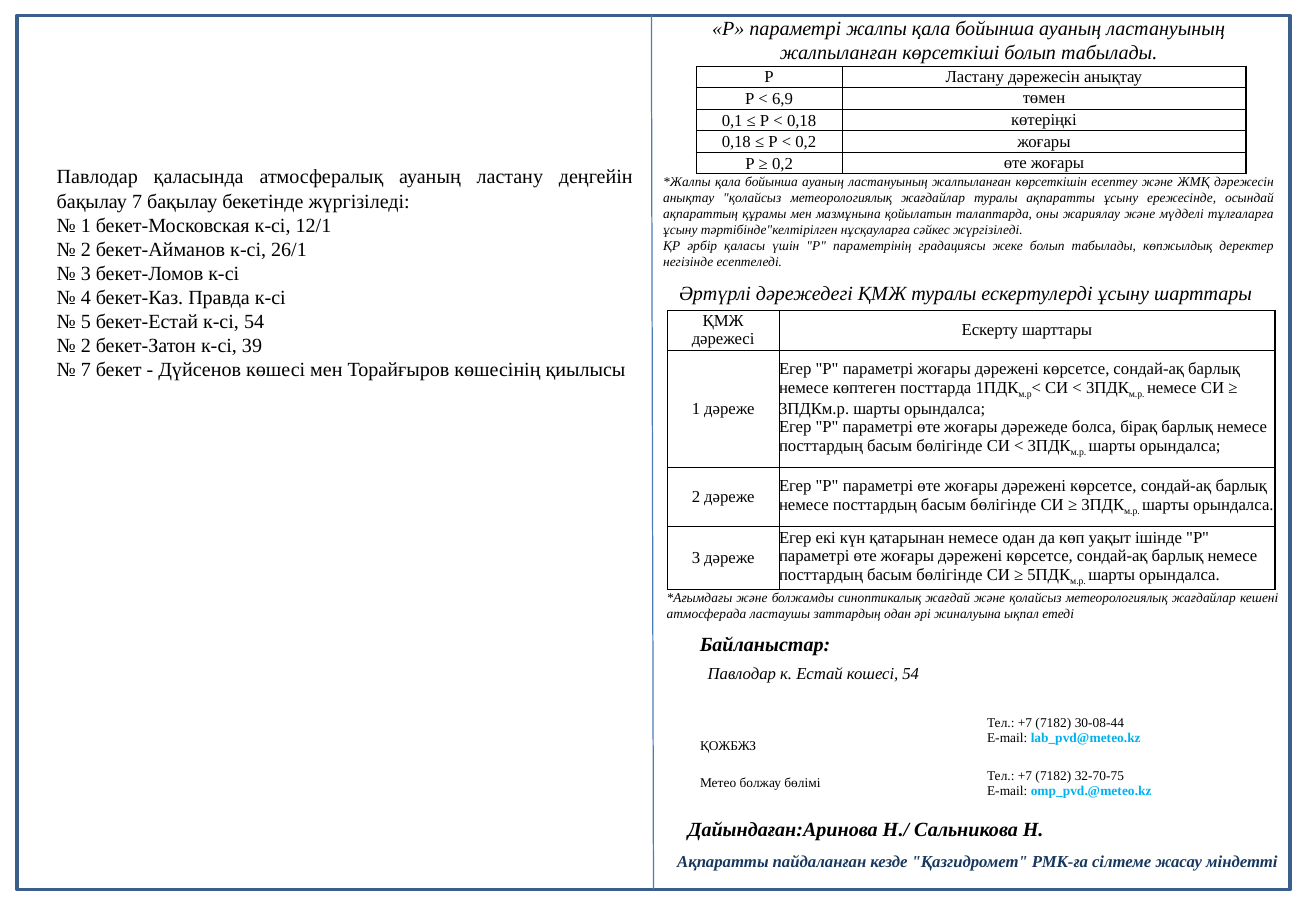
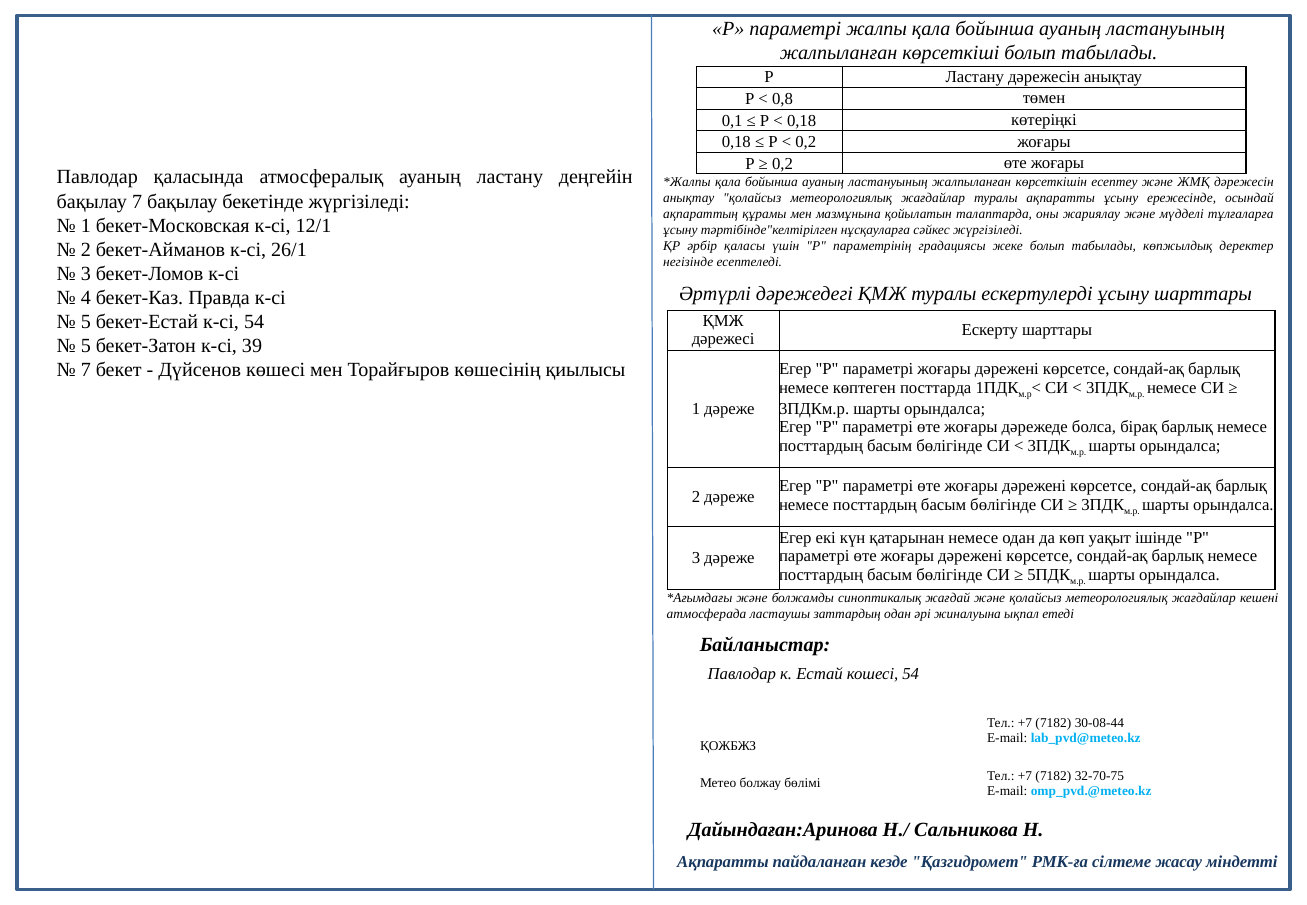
6,9: 6,9 -> 0,8 (782, 99)
2: 2 -> 5 (86, 346)
